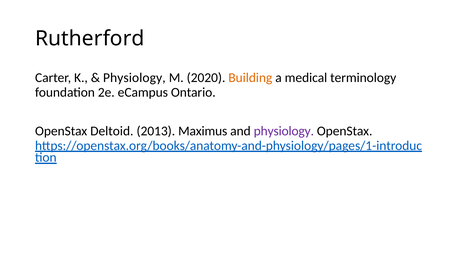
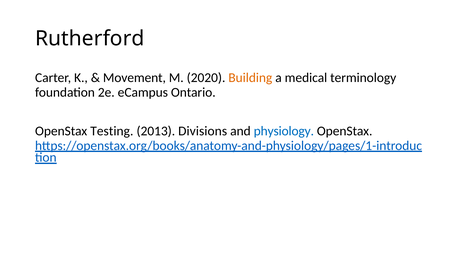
Physiology: Physiology -> Movement (134, 78)
Deltoid: Deltoid -> Testing (112, 131)
Maximus: Maximus -> Divisions (203, 131)
physiology colour: purple -> blue (284, 131)
